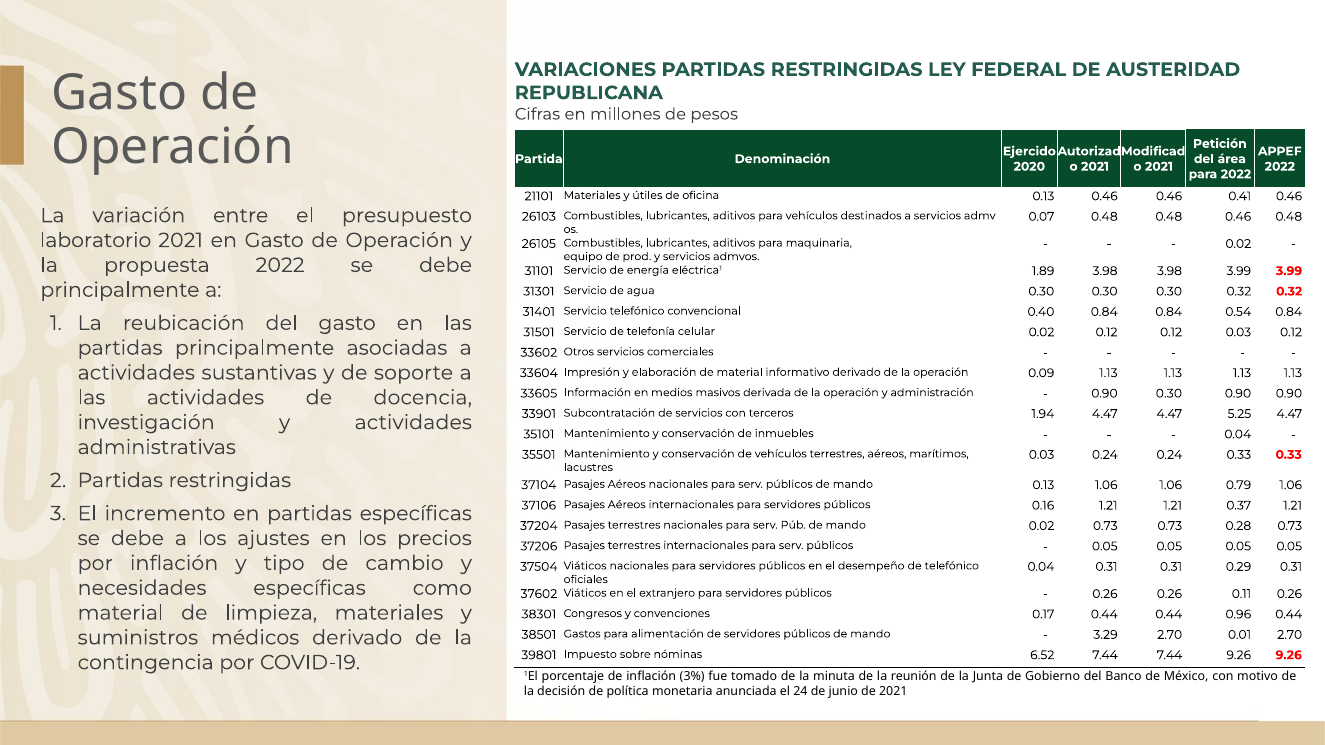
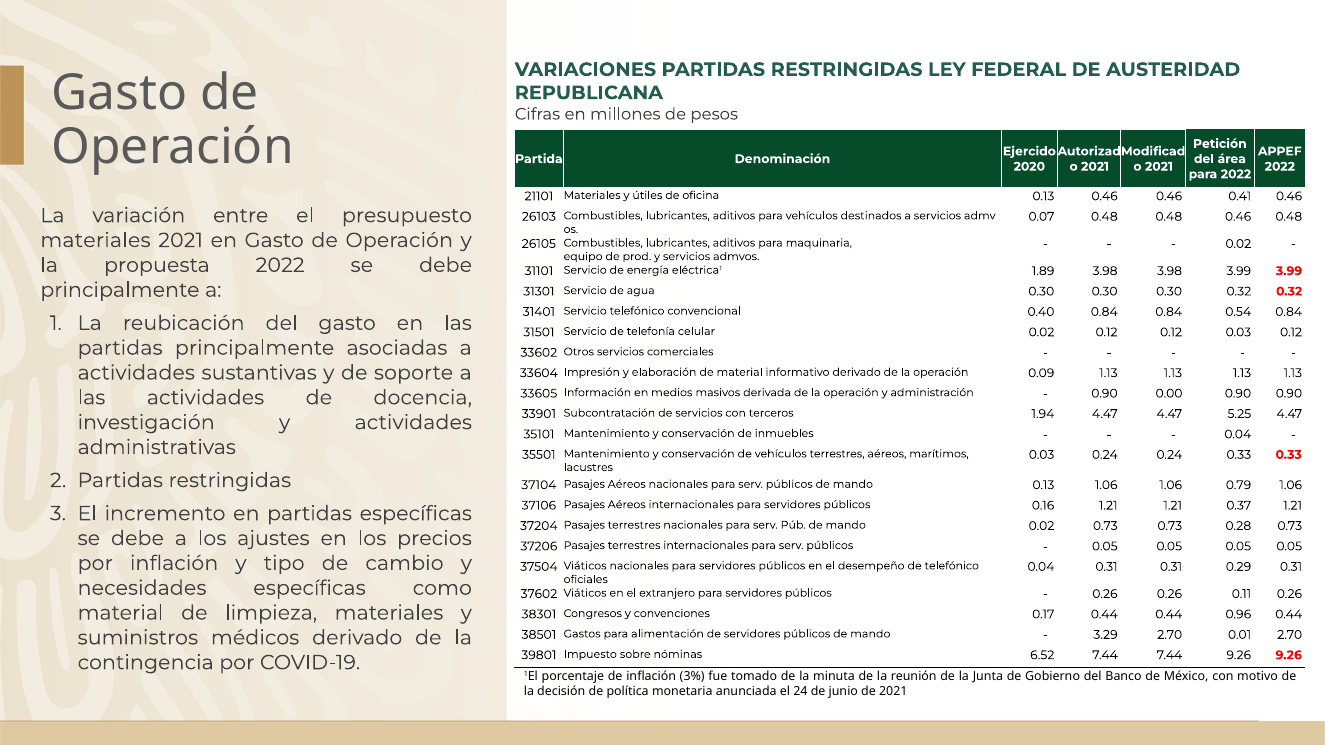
laboratorio: laboratorio -> materiales (95, 240)
0.90 0.30: 0.30 -> 0.00 (1169, 394)
